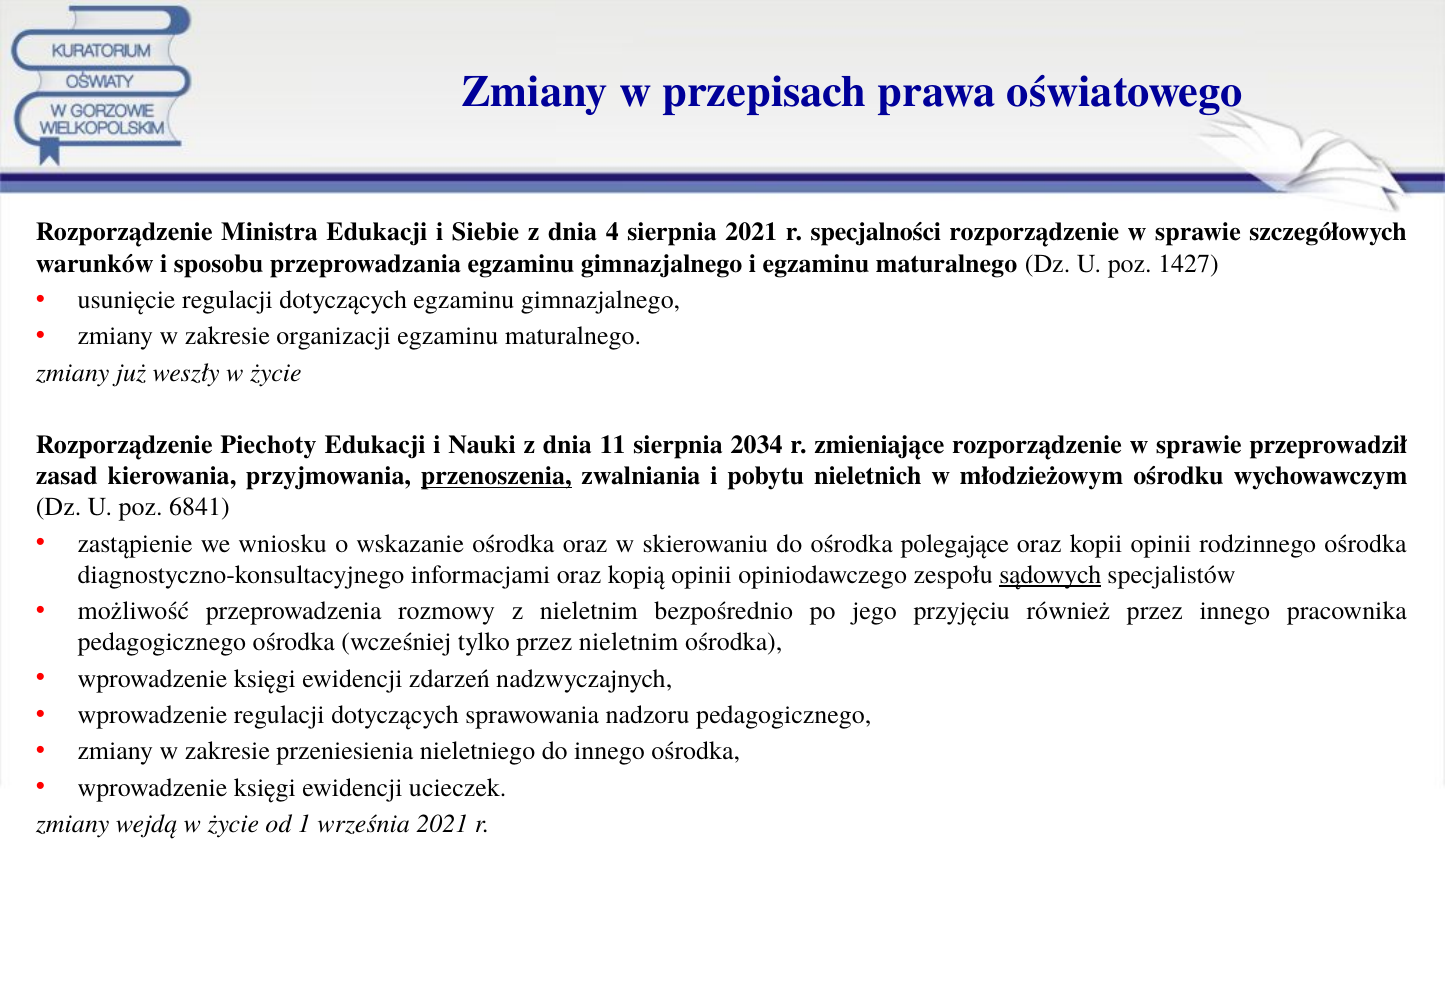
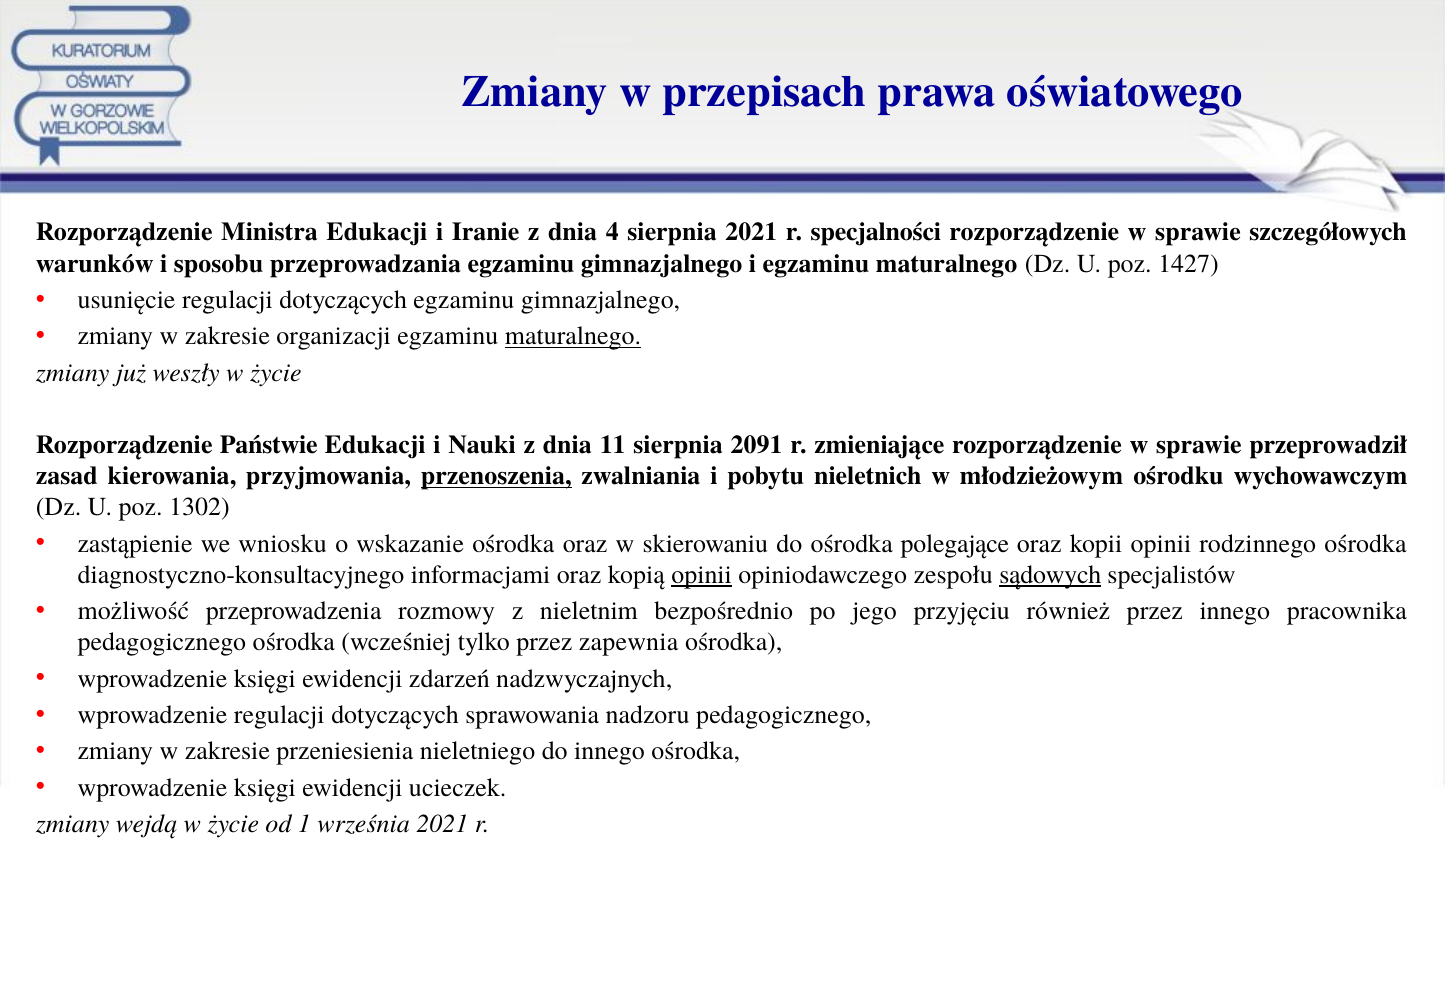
Siebie: Siebie -> Iranie (486, 232)
maturalnego underline: none -> present (573, 336)
Piechoty: Piechoty -> Państwie (269, 445)
2034: 2034 -> 2091 (757, 445)
6841: 6841 -> 1302 (199, 508)
opinii underline: none -> present (702, 575)
przez nieletnim: nieletnim -> zapewnia (629, 643)
